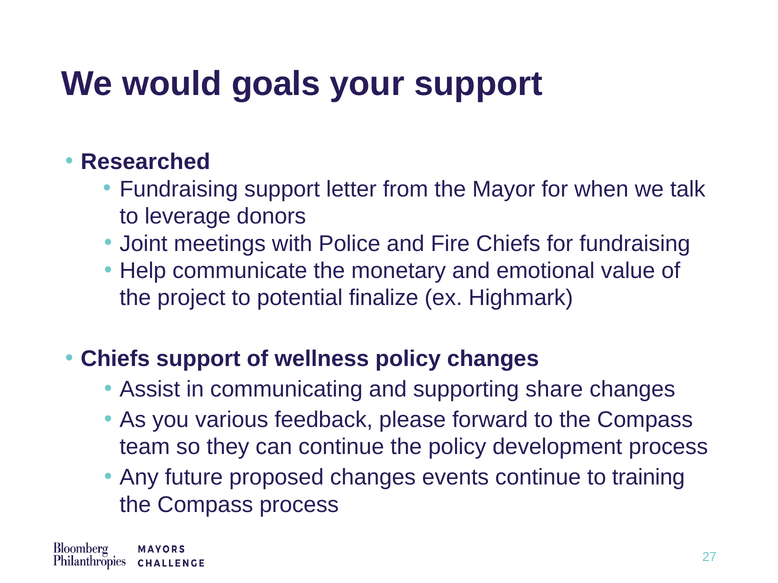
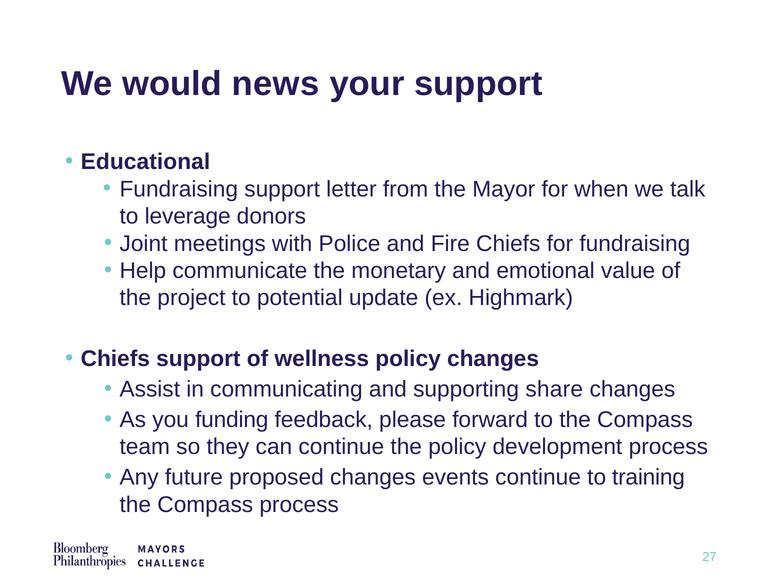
goals: goals -> news (276, 84)
Researched: Researched -> Educational (145, 162)
finalize: finalize -> update (384, 298)
various: various -> funding (232, 420)
